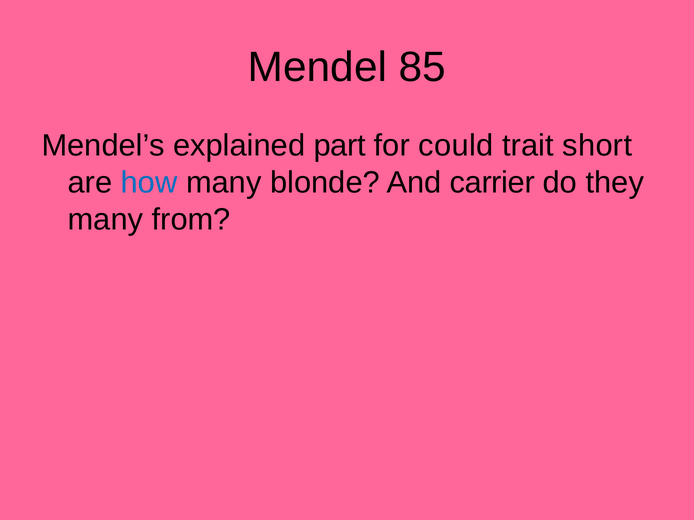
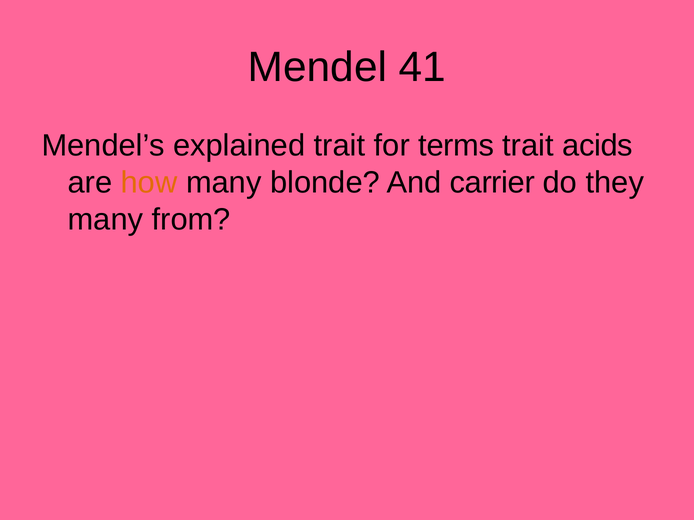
85: 85 -> 41 (422, 67)
explained part: part -> trait (340, 146)
could: could -> terms (456, 146)
short: short -> acids (598, 146)
how colour: blue -> orange (149, 183)
